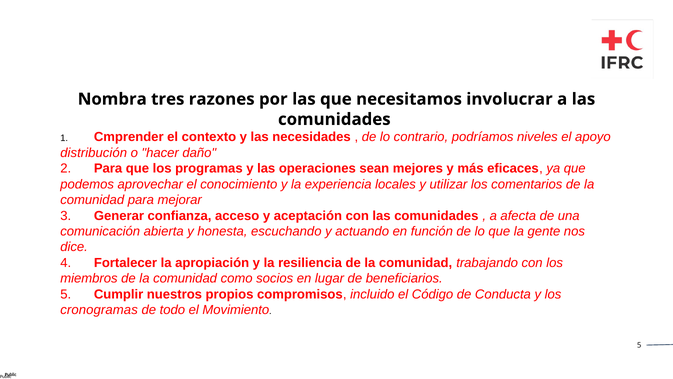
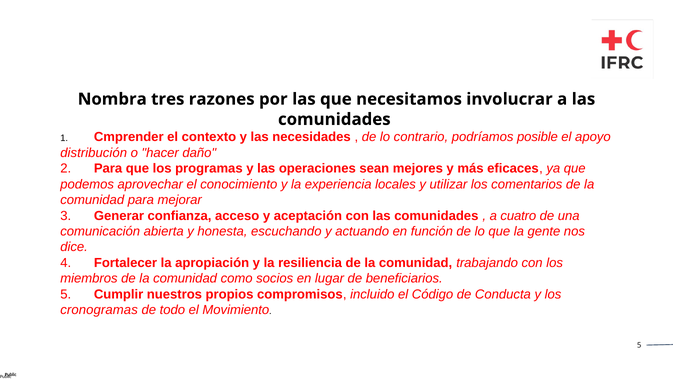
niveles: niveles -> posible (537, 137)
afecta: afecta -> cuatro (518, 215)
